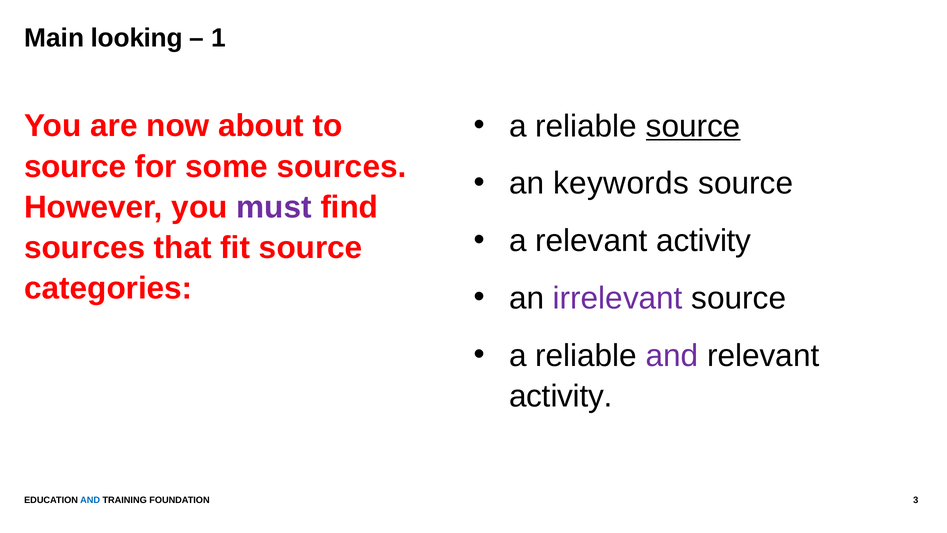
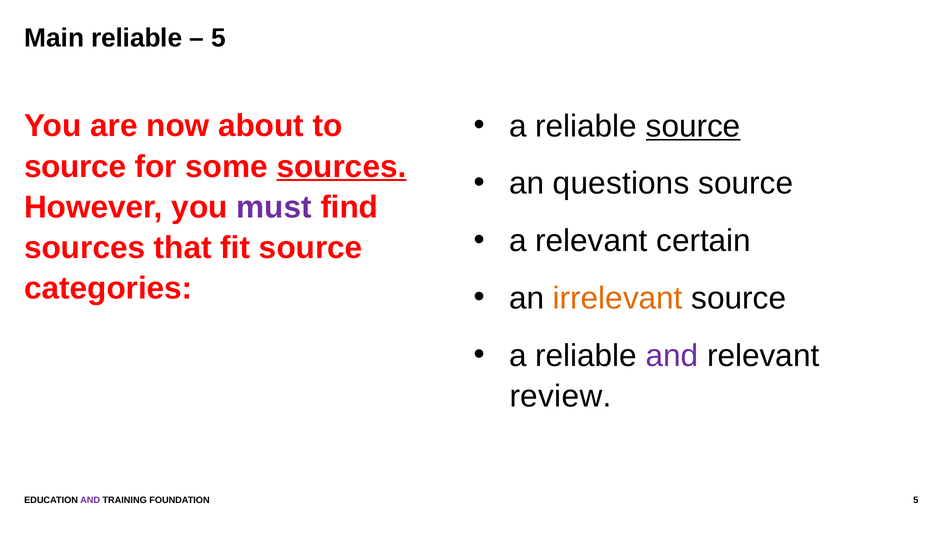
Main looking: looking -> reliable (137, 38)
1: 1 -> 5 (219, 38)
sources underline: none -> present (341, 166)
keywords: keywords -> questions (621, 183)
a relevant activity: activity -> certain (704, 241)
irrelevant colour: purple -> orange (618, 298)
activity: activity -> review (561, 396)
AND colour: blue -> purple (90, 500)
FOUNDATION 3: 3 -> 5 (916, 500)
